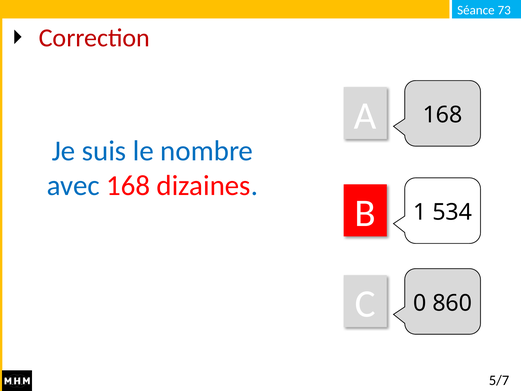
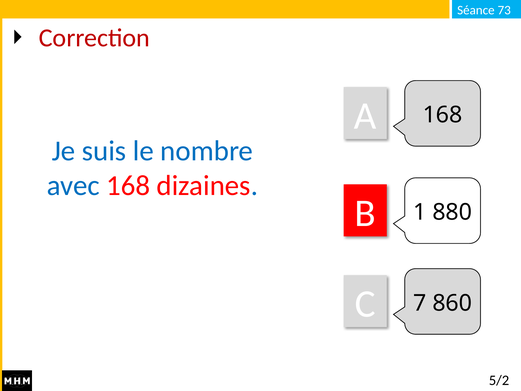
534: 534 -> 880 (452, 212)
0: 0 -> 7 (420, 303)
5/7: 5/7 -> 5/2 (499, 380)
